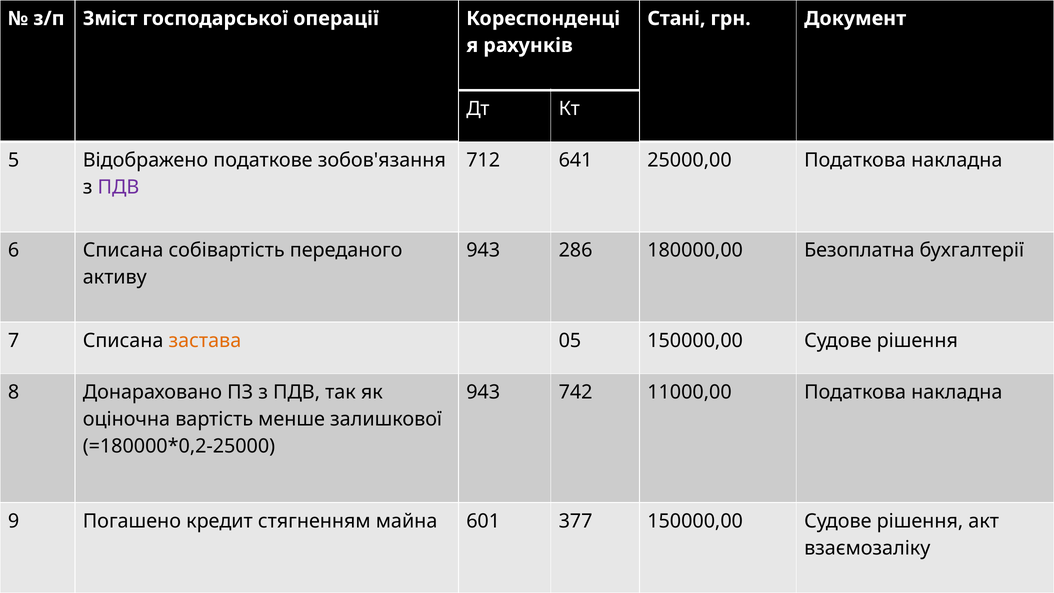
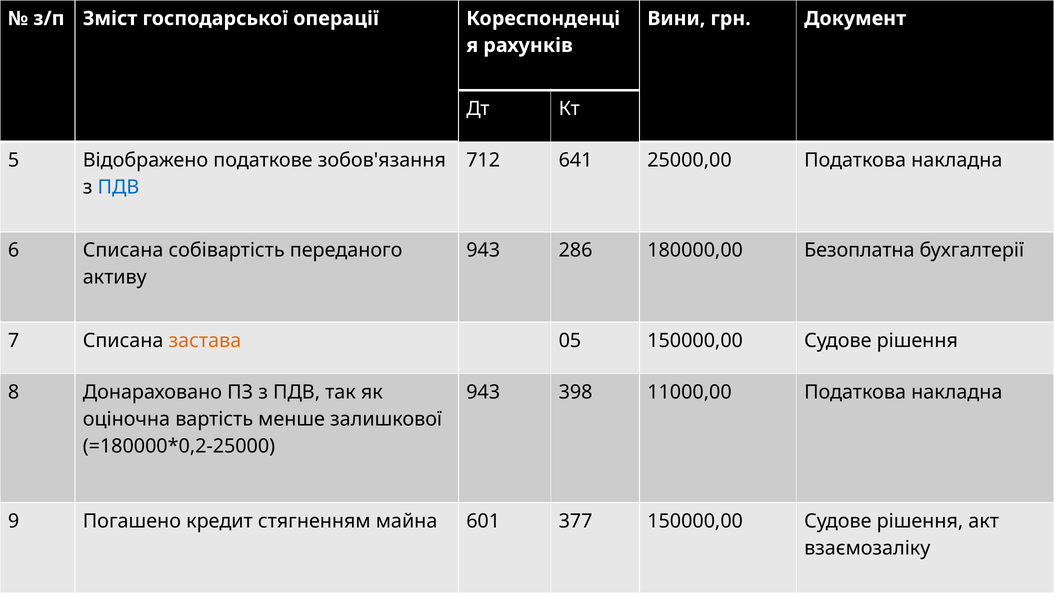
Стані: Стані -> Вини (676, 19)
ПДВ colour: purple -> blue (118, 187)
742: 742 -> 398 (576, 392)
